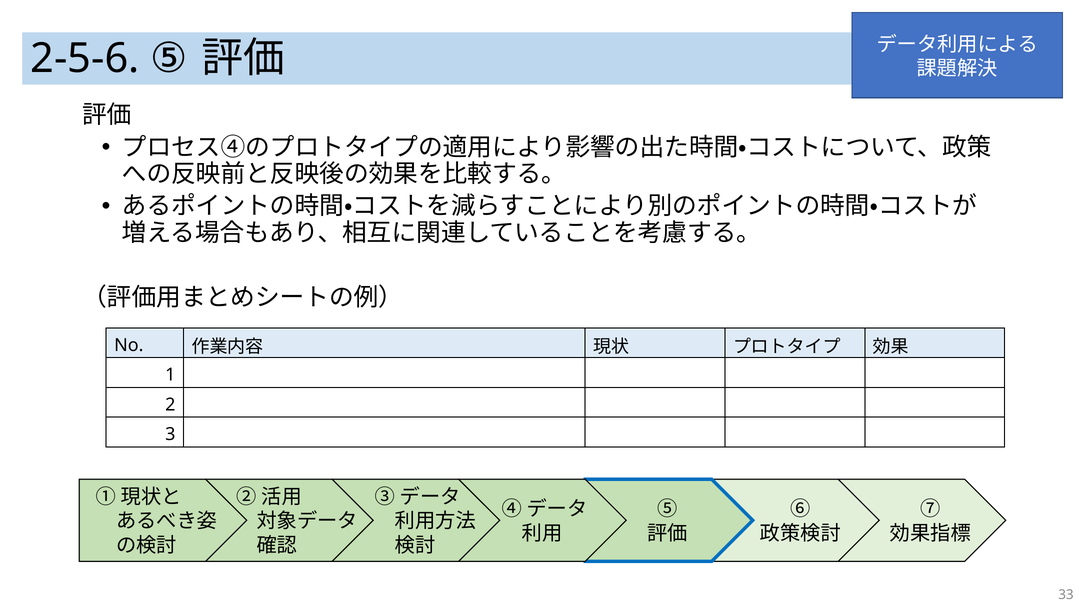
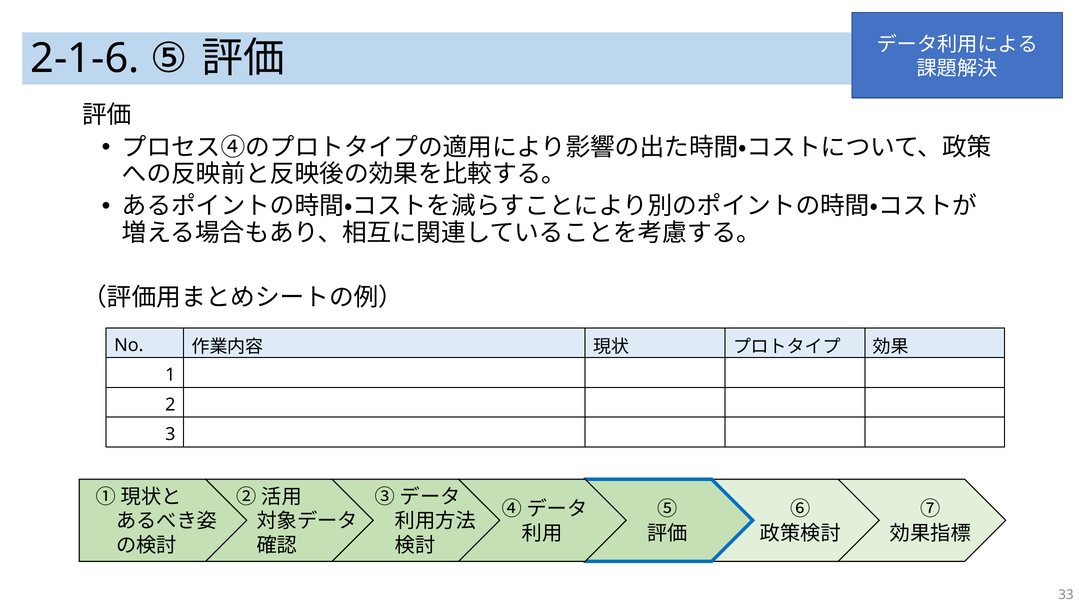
2-5-6: 2-5-6 -> 2-1-6 (85, 59)
